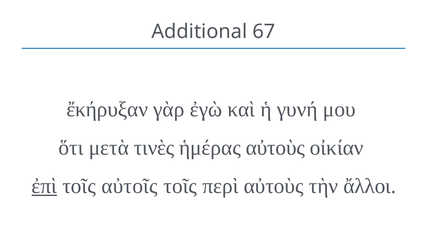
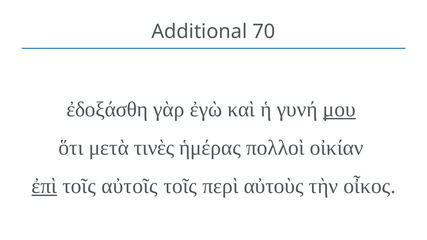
67: 67 -> 70 (264, 32)
ἔκήρυξαν: ἔκήρυξαν -> ἐδοξάσθη (107, 109)
μου underline: none -> present (339, 109)
ἡμέρας αὐτοὺς: αὐτοὺς -> πολλοὶ (275, 148)
ἄλλοι: ἄλλοι -> οἶκος (370, 186)
